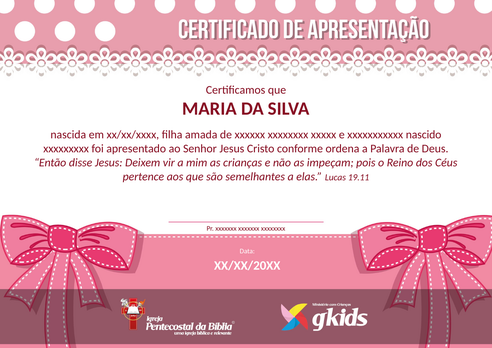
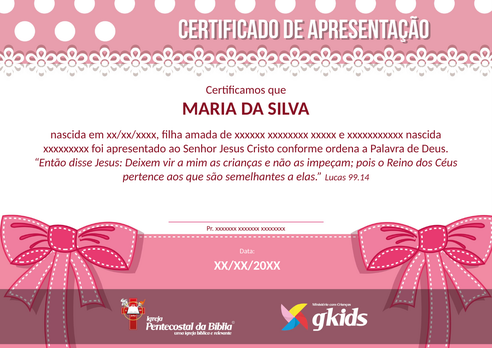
xxxxxxxxxxx nascido: nascido -> nascida (424, 134)
19.11: 19.11 -> 99.14 (359, 177)
